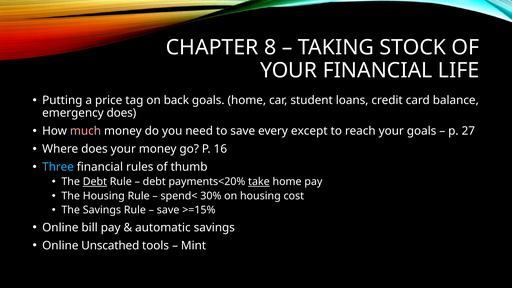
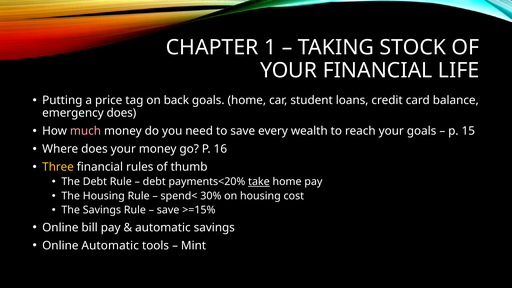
8: 8 -> 1 (270, 48)
except: except -> wealth (309, 131)
27: 27 -> 15 (468, 131)
Three colour: light blue -> yellow (58, 167)
Debt underline: present -> none (95, 182)
Online Unscathed: Unscathed -> Automatic (110, 246)
